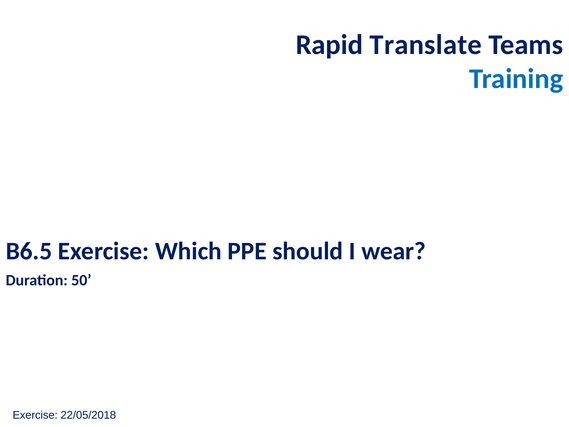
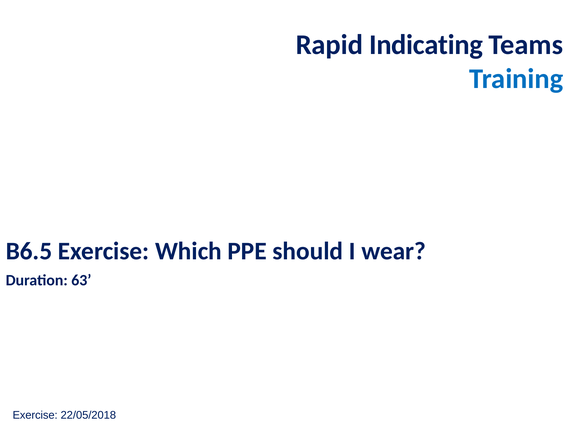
Translate: Translate -> Indicating (426, 45)
50: 50 -> 63 (81, 280)
